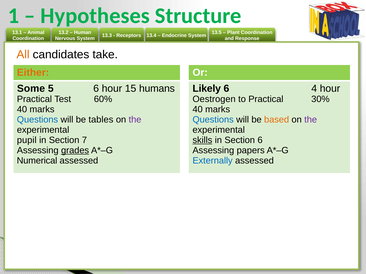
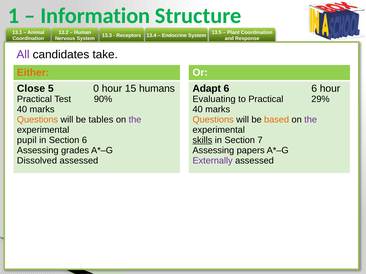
Hypotheses: Hypotheses -> Information (95, 16)
All colour: orange -> purple (23, 55)
Some: Some -> Close (31, 89)
5 6: 6 -> 0 (96, 89)
Likely: Likely -> Adapt (207, 89)
6 4: 4 -> 6 (314, 89)
60%: 60% -> 90% (103, 99)
Oestrogen: Oestrogen -> Evaluating (214, 99)
30%: 30% -> 29% (320, 99)
Questions colour: blue -> orange (37, 120)
Questions colour: blue -> orange (213, 120)
Section 7: 7 -> 6 (84, 140)
Section 6: 6 -> 7 (260, 140)
grades underline: present -> none (75, 151)
Numerical: Numerical -> Dissolved (37, 161)
Externally colour: blue -> purple (213, 161)
